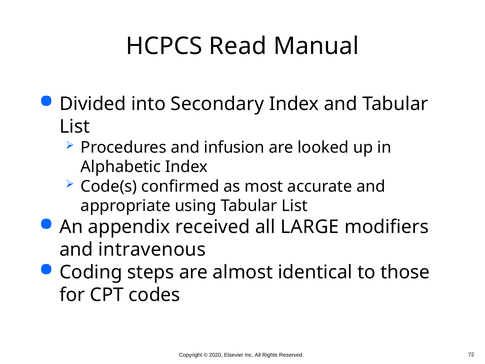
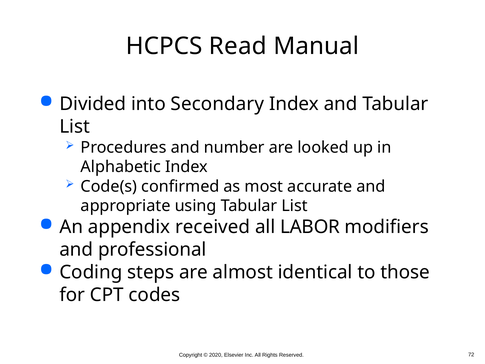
infusion: infusion -> number (234, 147)
LARGE: LARGE -> LABOR (310, 227)
intravenous: intravenous -> professional (152, 250)
